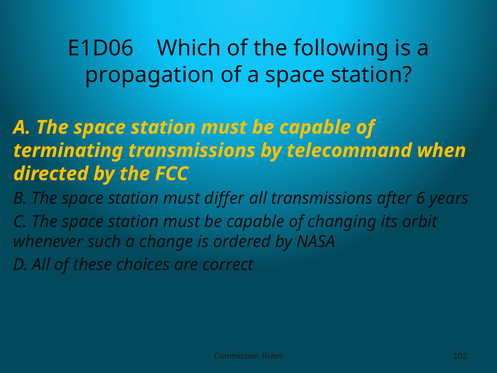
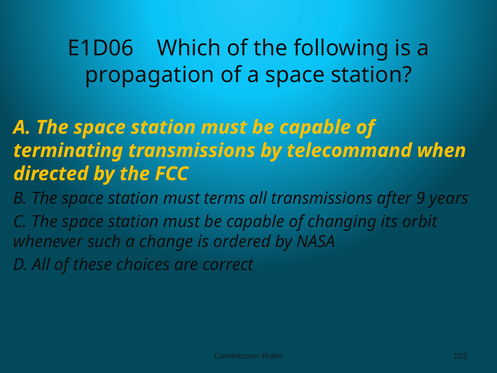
differ: differ -> terms (225, 198)
6: 6 -> 9 (421, 198)
